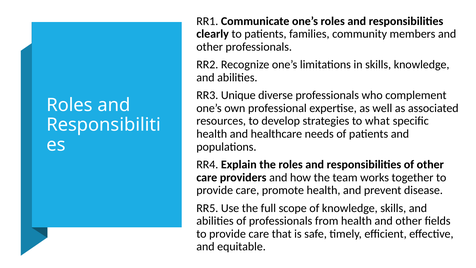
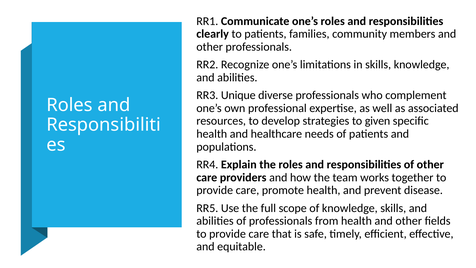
what: what -> given (378, 121)
